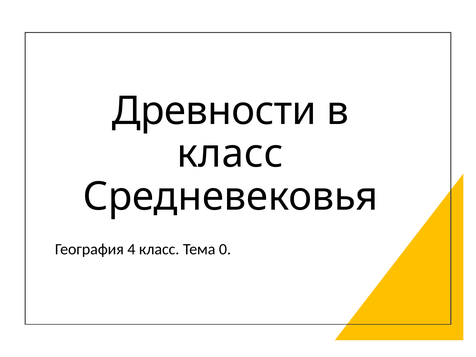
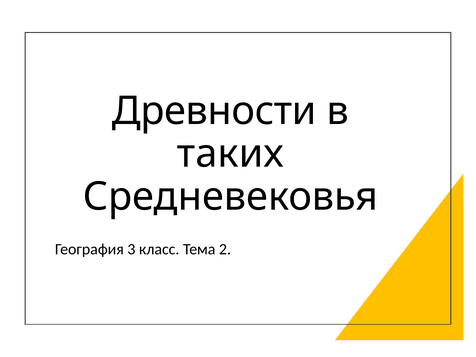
класс: класс -> таких (230, 154)
4: 4 -> 3 (131, 249)
0: 0 -> 2 (225, 249)
